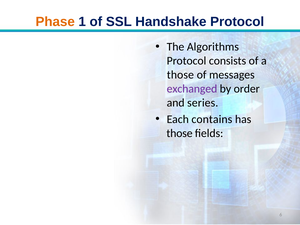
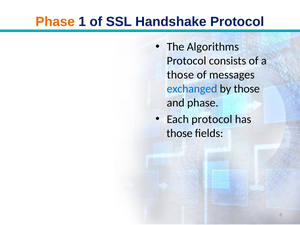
exchanged colour: purple -> blue (192, 89)
by order: order -> those (247, 89)
and series: series -> phase (203, 103)
Each contains: contains -> protocol (212, 119)
